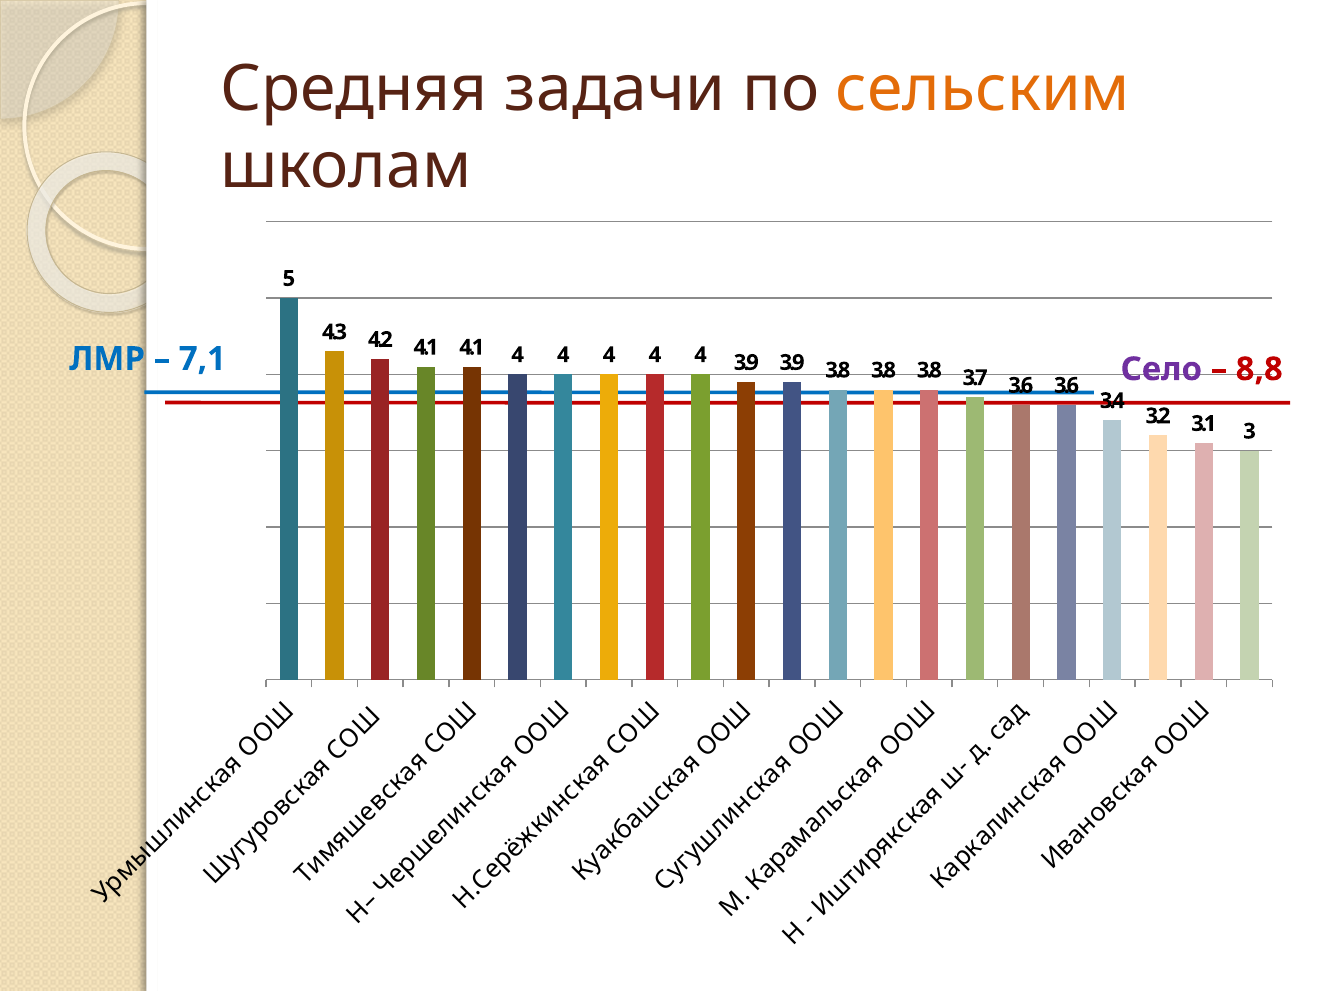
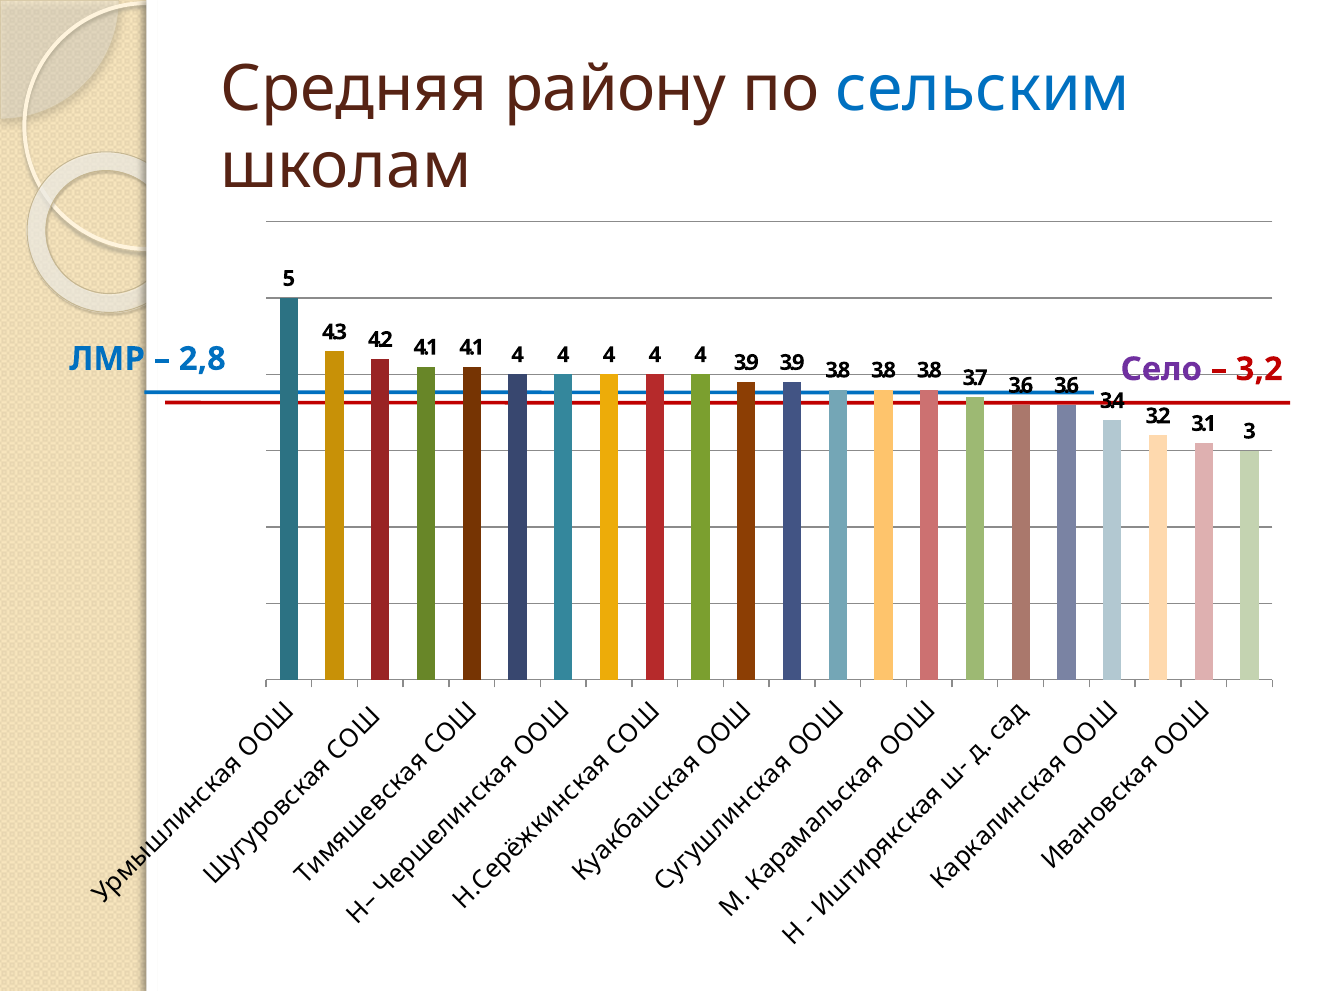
задачи: задачи -> району (615, 89)
сельским colour: orange -> blue (983, 89)
7,1: 7,1 -> 2,8 (202, 359)
8,8: 8,8 -> 3,2 (1259, 369)
